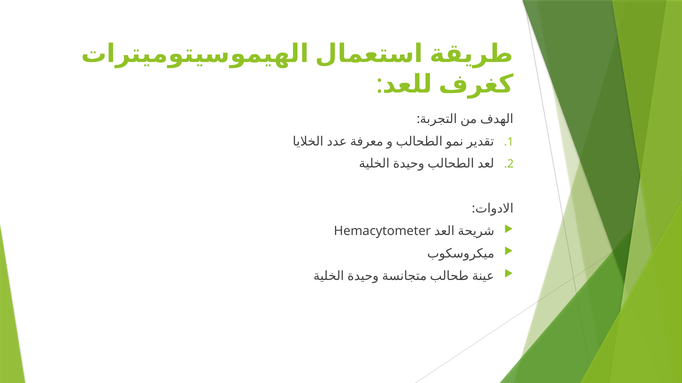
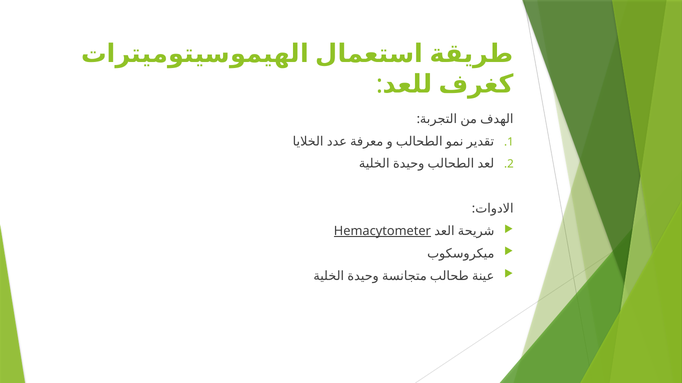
Hemacytometer underline: none -> present (382, 231)
